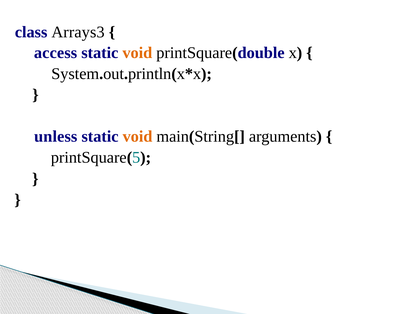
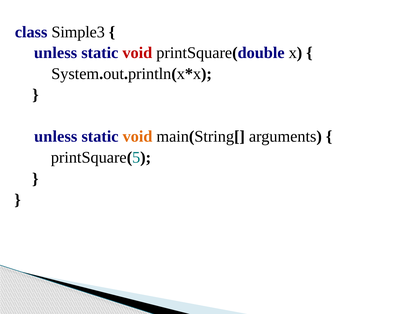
Arrays3: Arrays3 -> Simple3 (78, 32)
access: access -> unless (56, 53)
void colour: orange -> red (137, 53)
